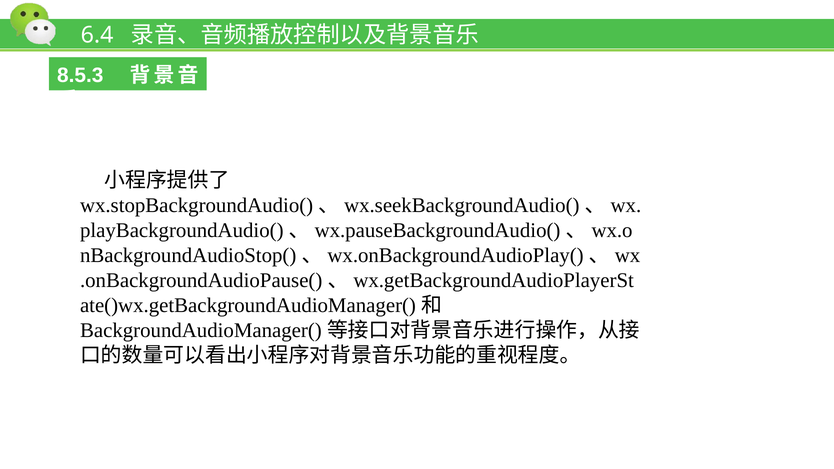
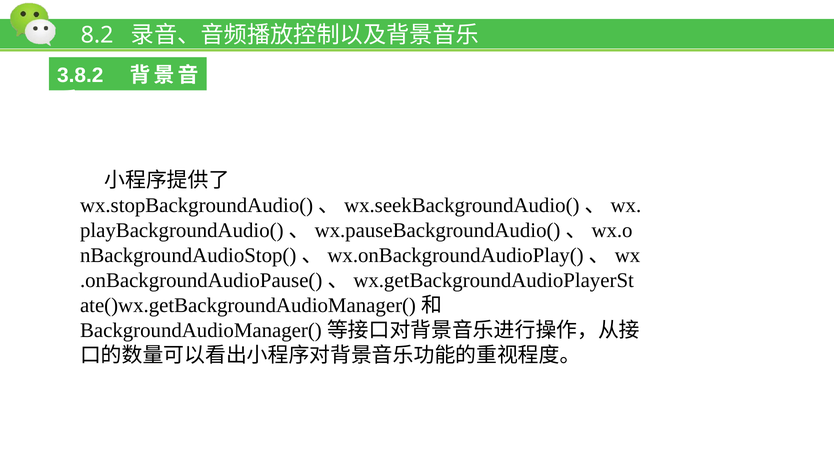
6.4: 6.4 -> 8.2 (97, 35)
8.5.3: 8.5.3 -> 3.8.2 (80, 75)
